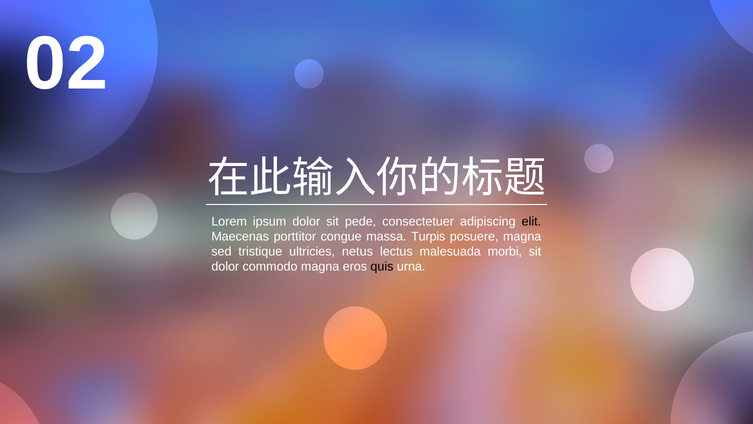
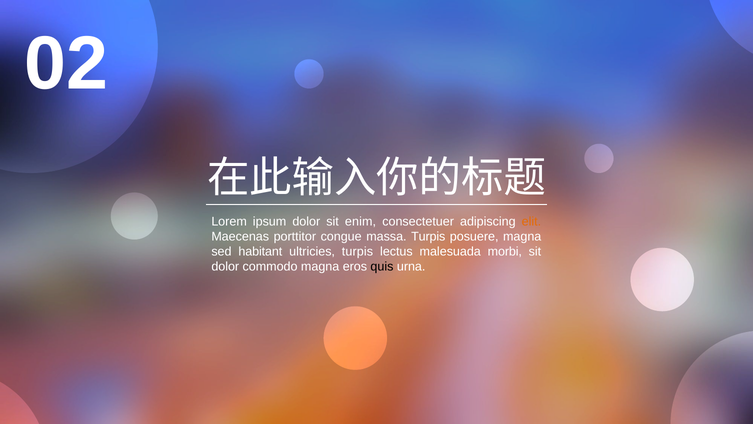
pede: pede -> enim (361, 221)
elit colour: black -> orange (531, 221)
tristique: tristique -> habitant (260, 251)
ultricies netus: netus -> turpis (357, 251)
